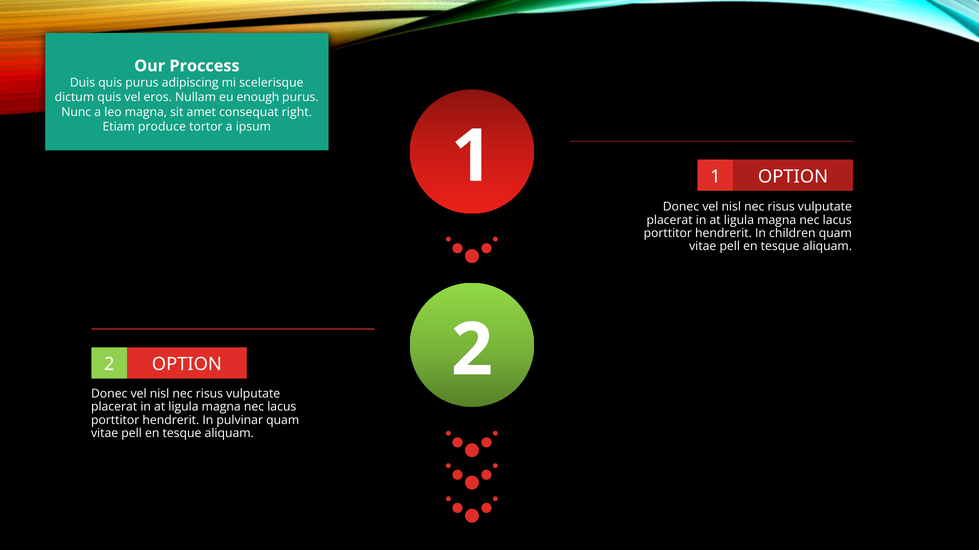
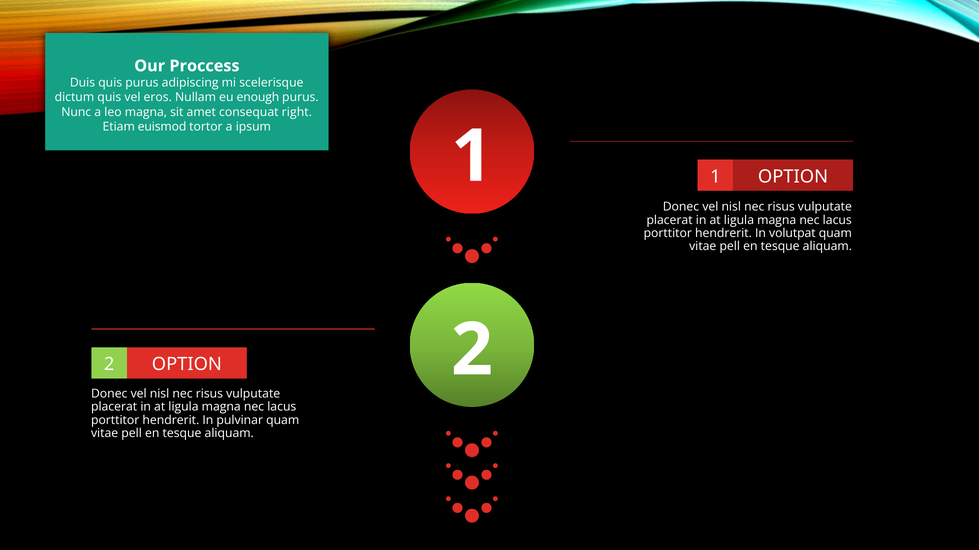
produce: produce -> euismod (162, 127)
children: children -> volutpat (792, 233)
